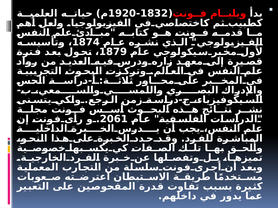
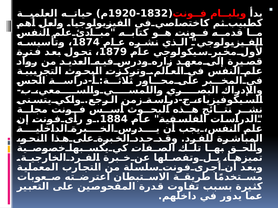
2061: 2061 -> 1884 (114, 119)
